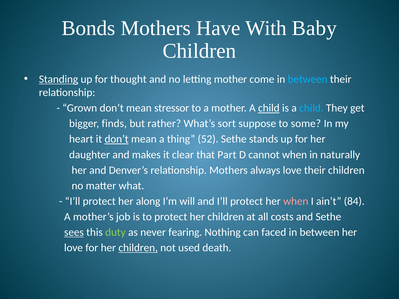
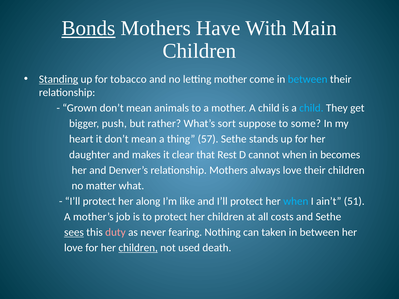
Bonds underline: none -> present (88, 28)
Baby: Baby -> Main (314, 28)
thought: thought -> tobacco (128, 79)
stressor: stressor -> animals (172, 108)
child underline: present -> none (269, 108)
finds: finds -> push (114, 124)
don’t underline: present -> none (117, 139)
52: 52 -> 57 (208, 139)
Part: Part -> Rest (227, 155)
naturally: naturally -> becomes (340, 155)
will: will -> like (187, 201)
when colour: pink -> light blue (296, 201)
84: 84 -> 51 (354, 201)
duty colour: light green -> pink (115, 232)
faced: faced -> taken (274, 232)
